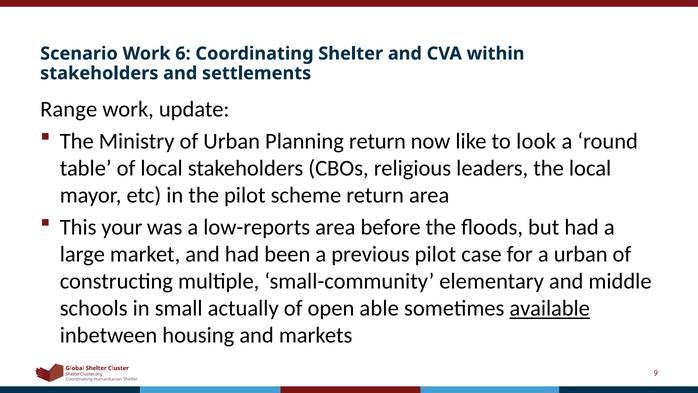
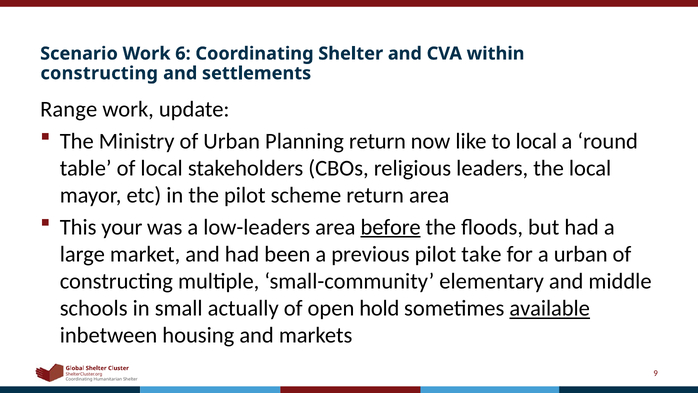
stakeholders: stakeholders -> constructing (99, 73)
to look: look -> local (536, 141)
low-reports: low-reports -> low-leaders (257, 227)
before underline: none -> present (391, 227)
case: case -> take (481, 254)
able: able -> hold (379, 308)
